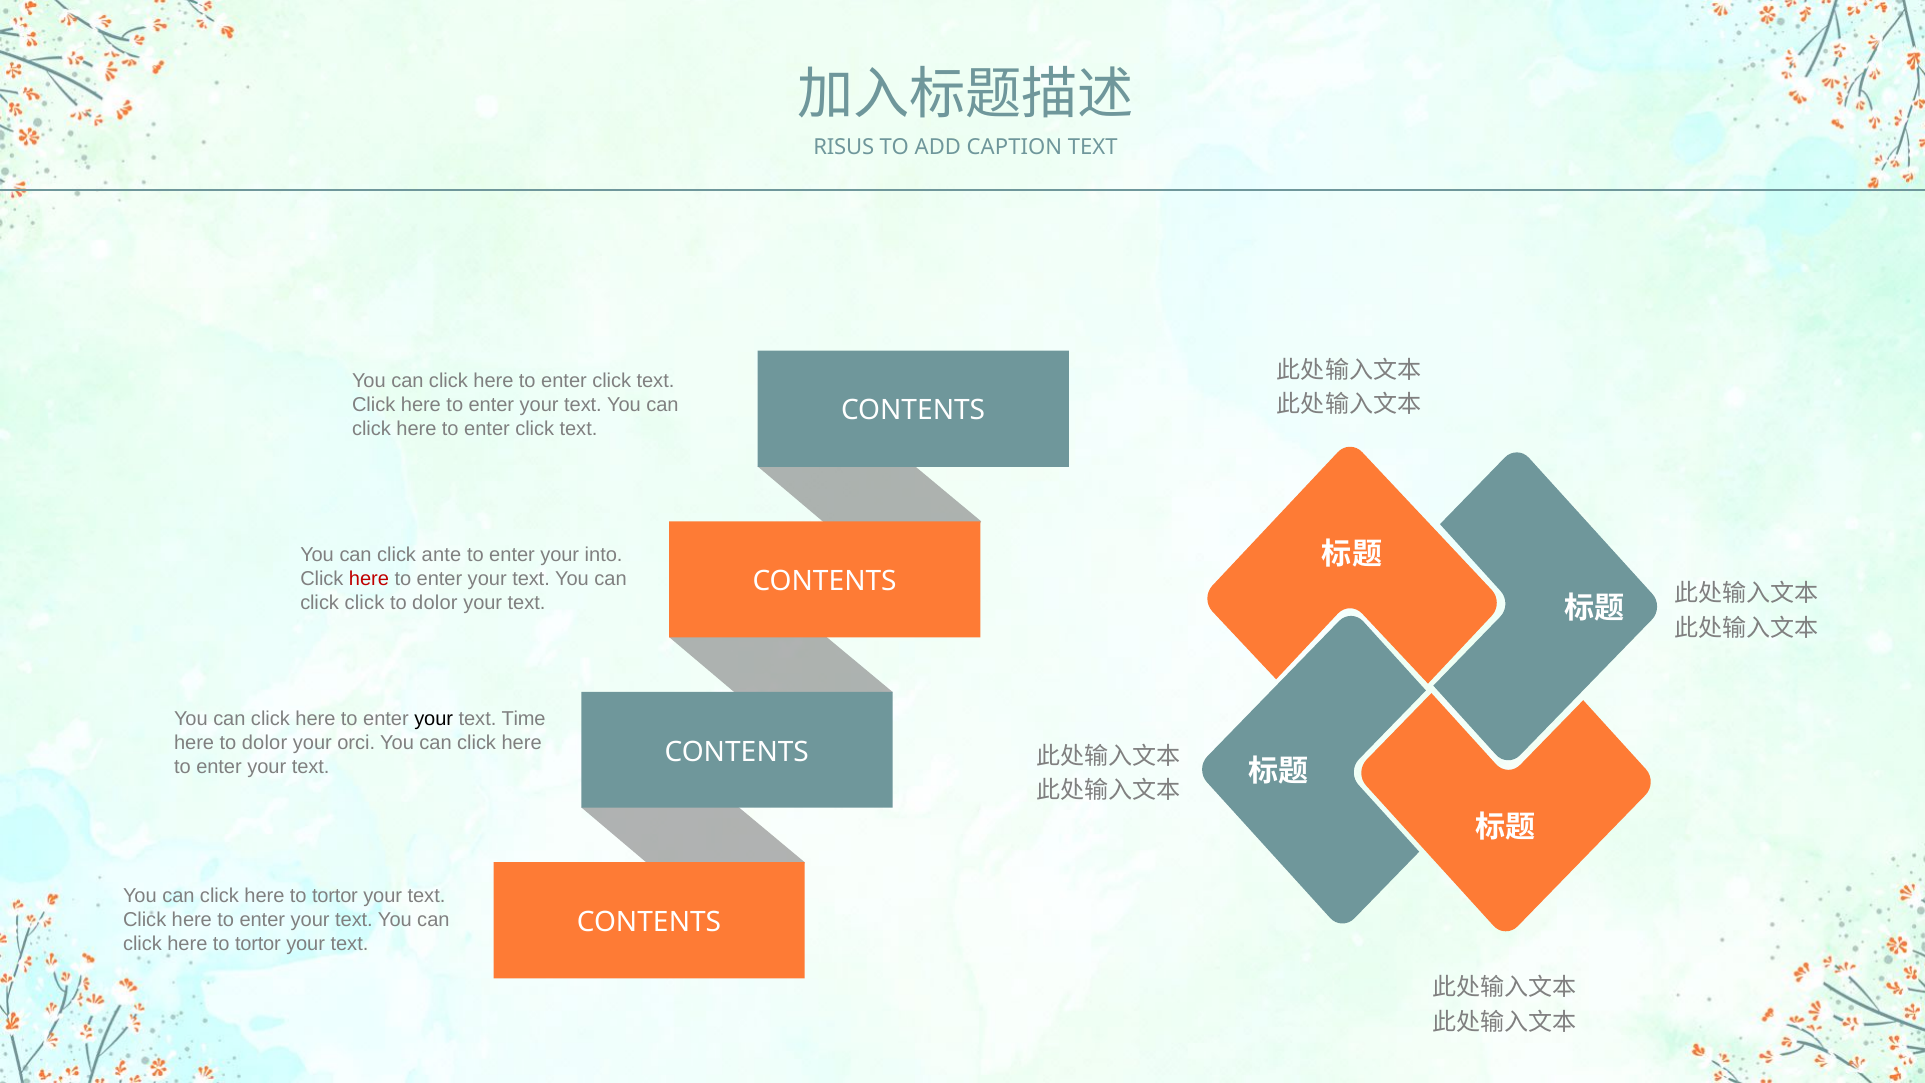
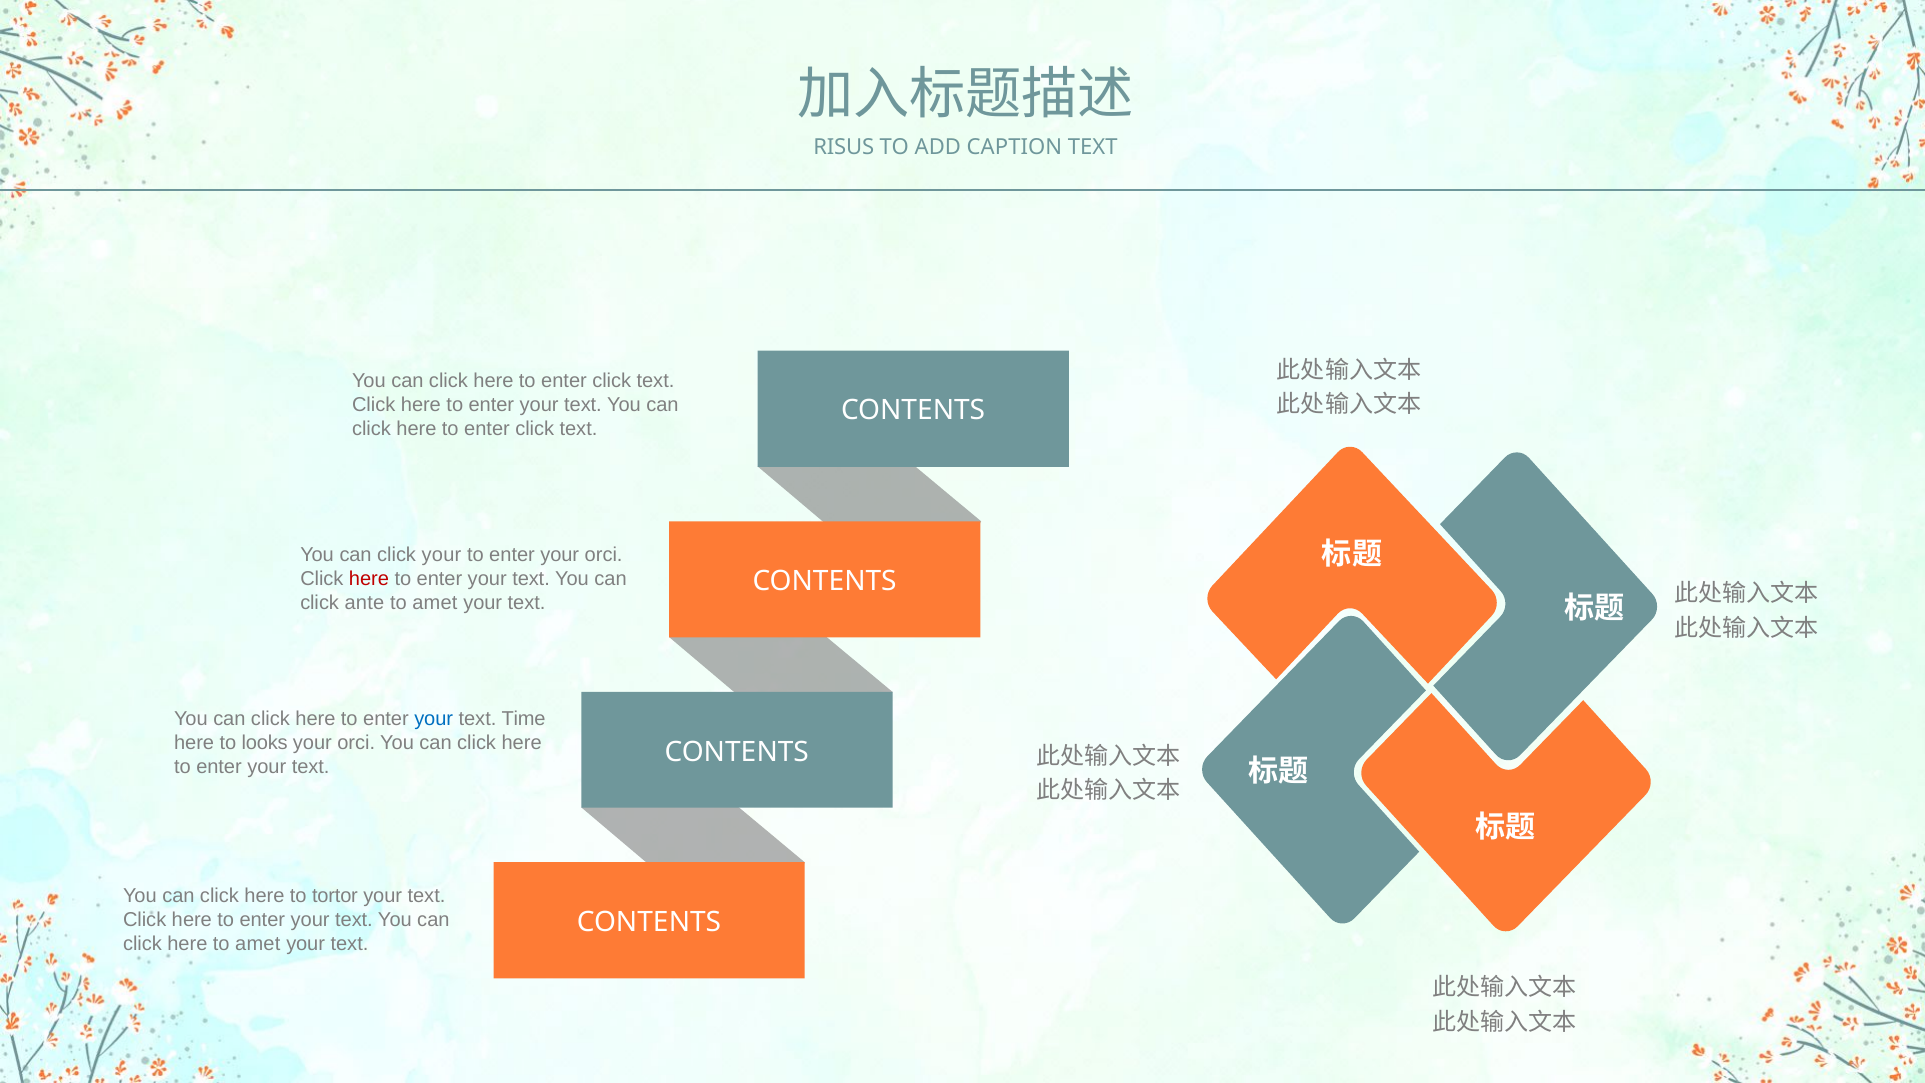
click ante: ante -> your (441, 555)
enter your into: into -> orci (604, 555)
click click: click -> ante (364, 603)
dolor: dolor -> amet (435, 603)
your colour: black -> blue (434, 719)
here to dolor: dolor -> looks (265, 743)
tortor: tortor -> amet (258, 944)
